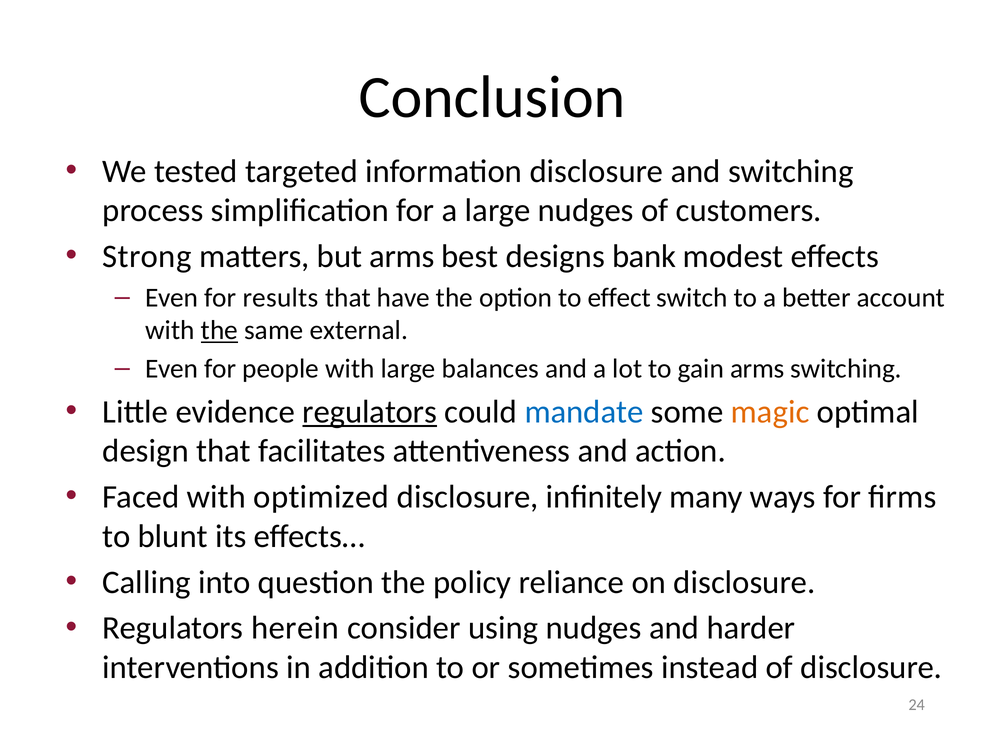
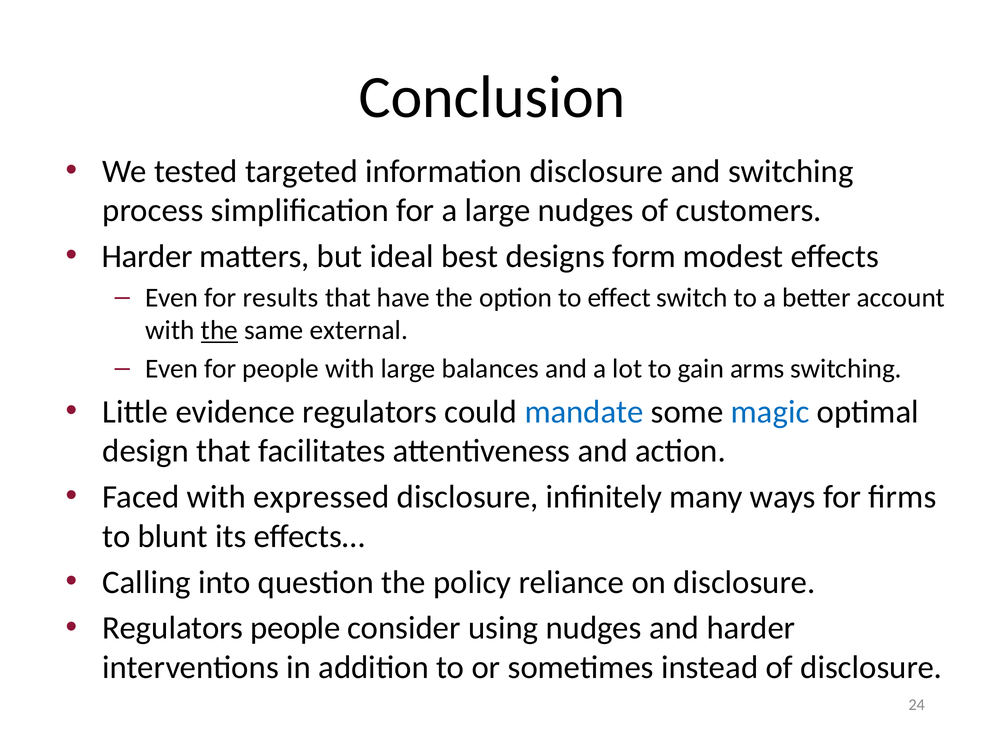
Strong: Strong -> Harder (147, 256)
but arms: arms -> ideal (402, 256)
bank: bank -> form (644, 256)
regulators underline: present -> none (370, 412)
magic colour: orange -> blue (770, 412)
optimized: optimized -> expressed (321, 497)
Regulators herein: herein -> people (295, 628)
